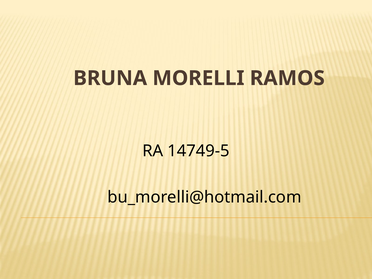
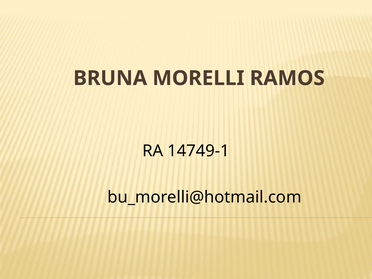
14749-5: 14749-5 -> 14749-1 (199, 151)
